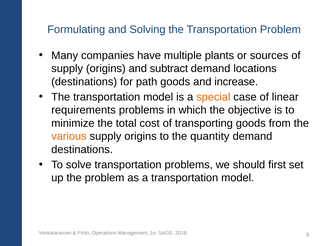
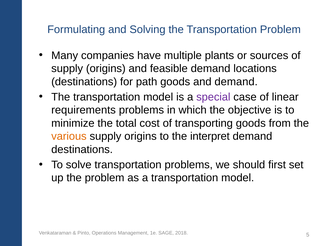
subtract: subtract -> feasible (169, 69)
and increase: increase -> demand (236, 82)
special colour: orange -> purple (213, 97)
quantity: quantity -> interpret (210, 137)
